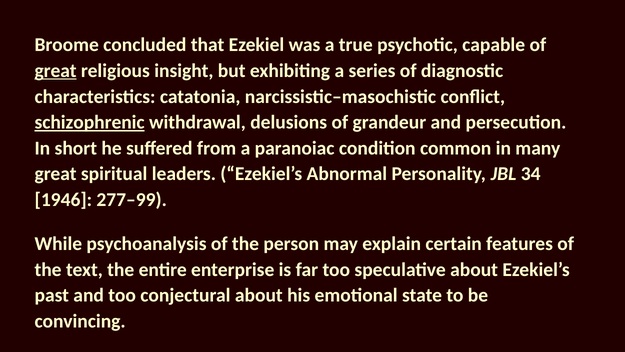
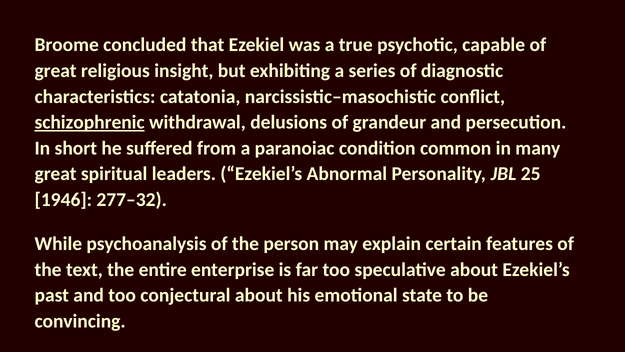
great underline: present -> none (56, 71)
34: 34 -> 25 (531, 174)
277–99: 277–99 -> 277–32 (132, 200)
